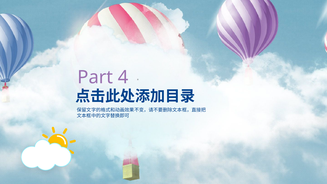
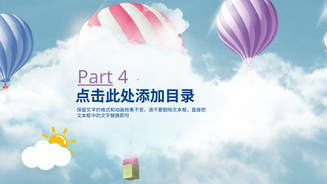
Part underline: none -> present (95, 77)
